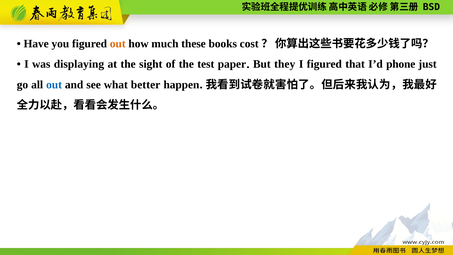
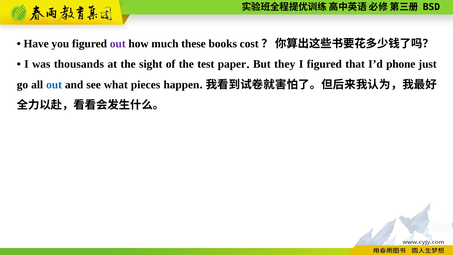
out colour: orange -> purple (118, 44)
displaying: displaying -> thousands (79, 64)
better: better -> pieces (146, 85)
